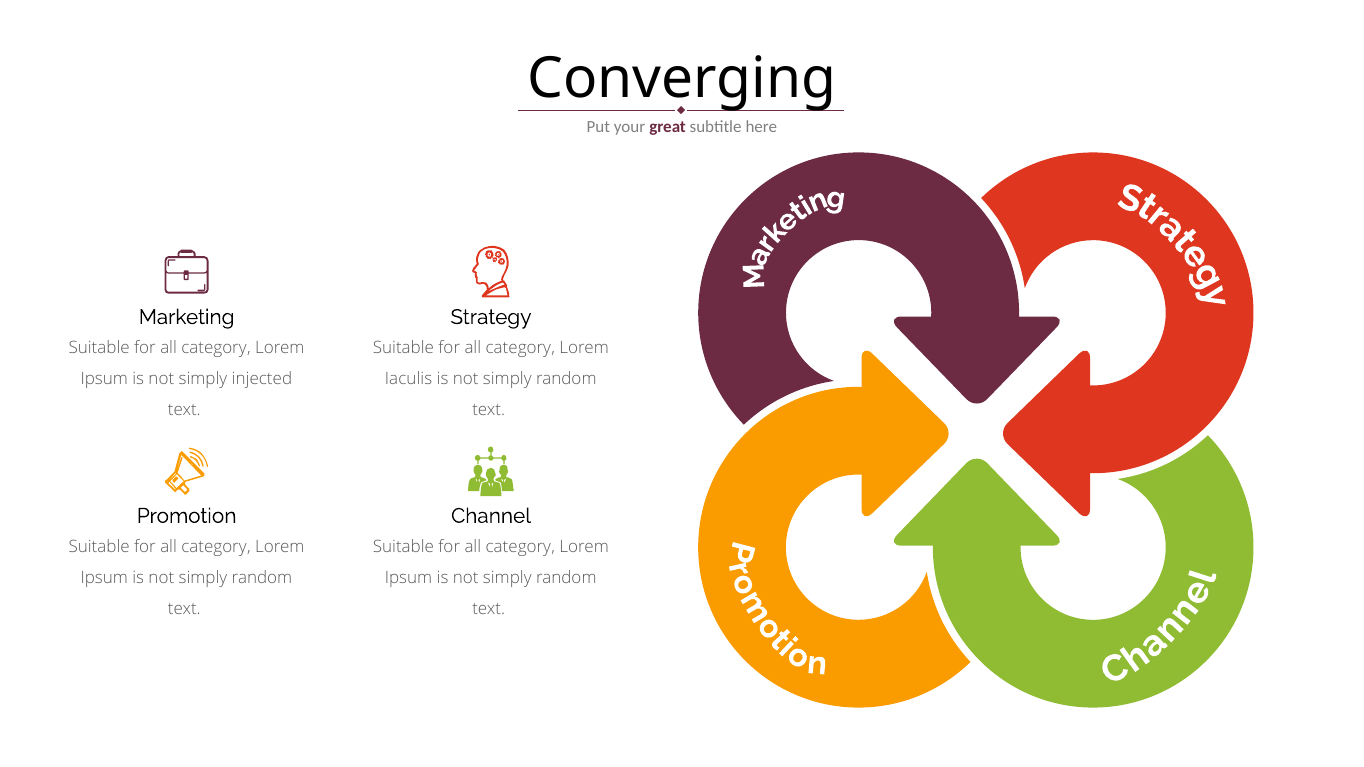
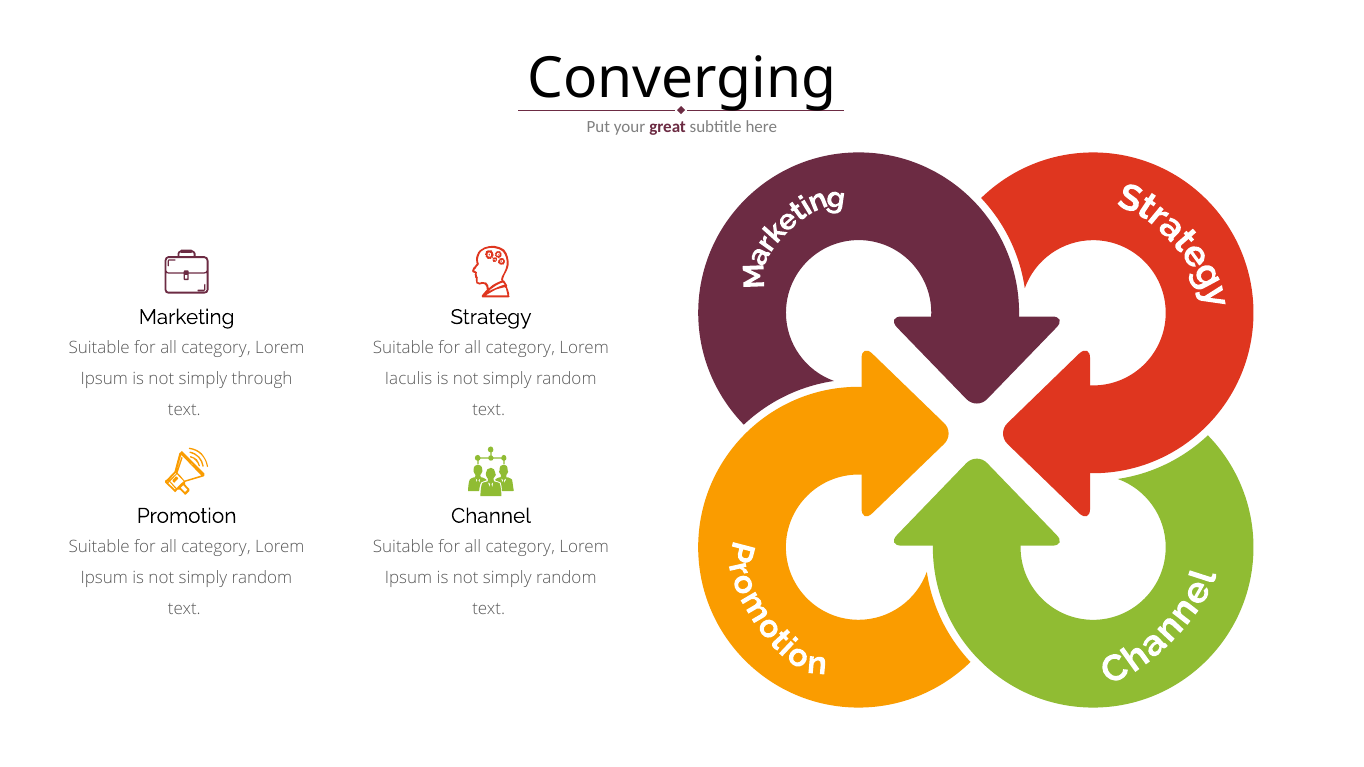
injected: injected -> through (262, 379)
